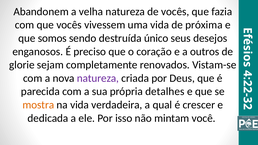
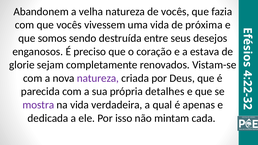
único: único -> entre (156, 38)
outros: outros -> estava (205, 52)
mostra colour: orange -> purple (38, 105)
crescer: crescer -> apenas (199, 105)
você: você -> cada (204, 118)
